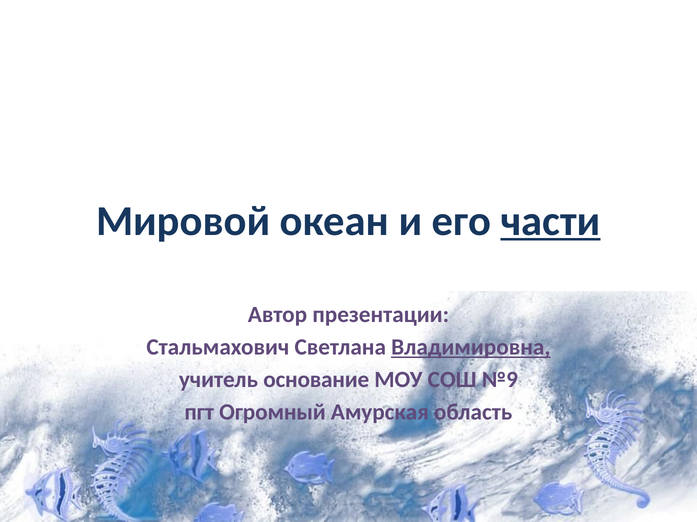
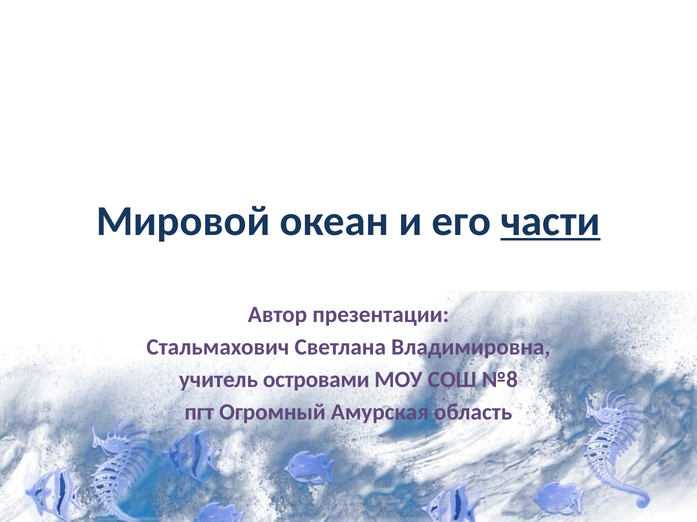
Владимировна underline: present -> none (471, 348)
основание: основание -> островами (316, 380)
№9: №9 -> №8 (500, 380)
